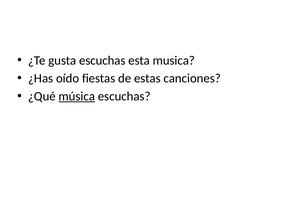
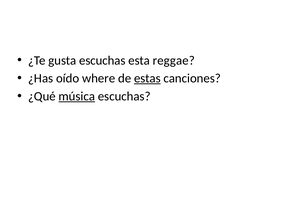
musica: musica -> reggae (174, 60)
fiestas: fiestas -> where (99, 78)
estas underline: none -> present (147, 78)
